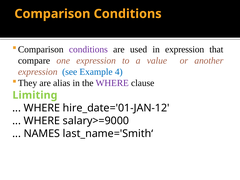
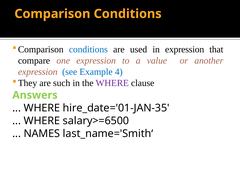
conditions colour: purple -> blue (88, 49)
alias: alias -> such (62, 83)
Limiting: Limiting -> Answers (35, 95)
hire_date='01-JAN-12: hire_date='01-JAN-12 -> hire_date='01-JAN-35 (116, 108)
salary>=9000: salary>=9000 -> salary>=6500 (96, 121)
